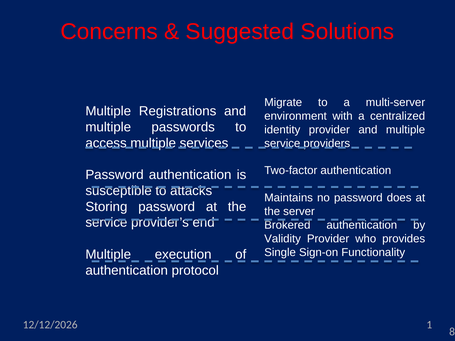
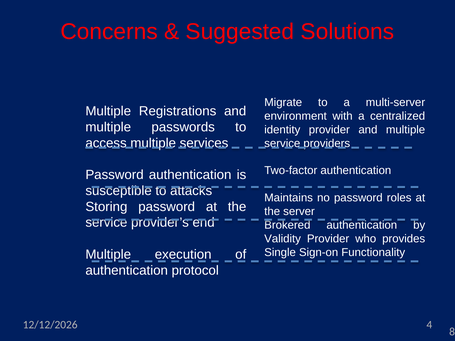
does: does -> roles (399, 198)
1: 1 -> 4 (429, 325)
